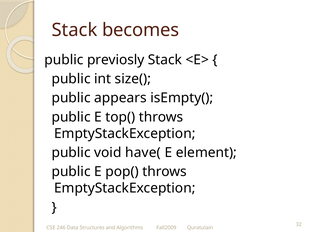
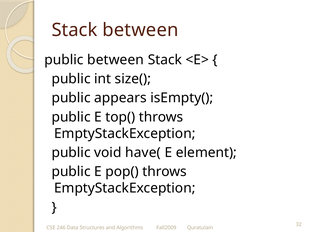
Stack becomes: becomes -> between (140, 30)
public previosly: previosly -> between (116, 60)
